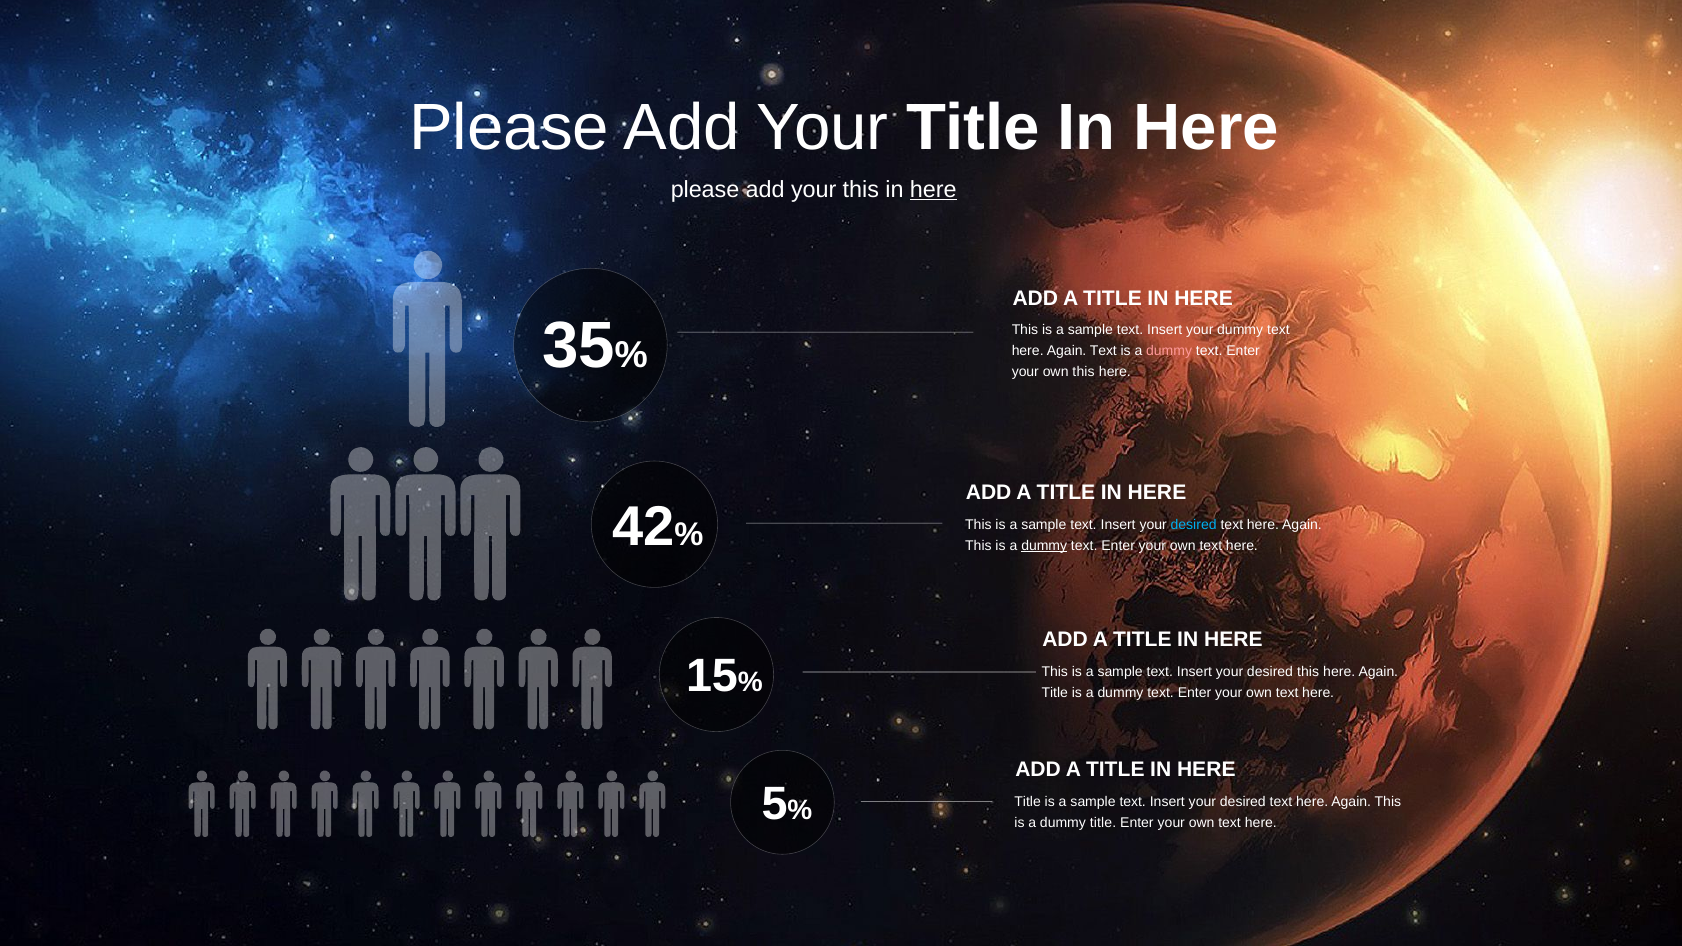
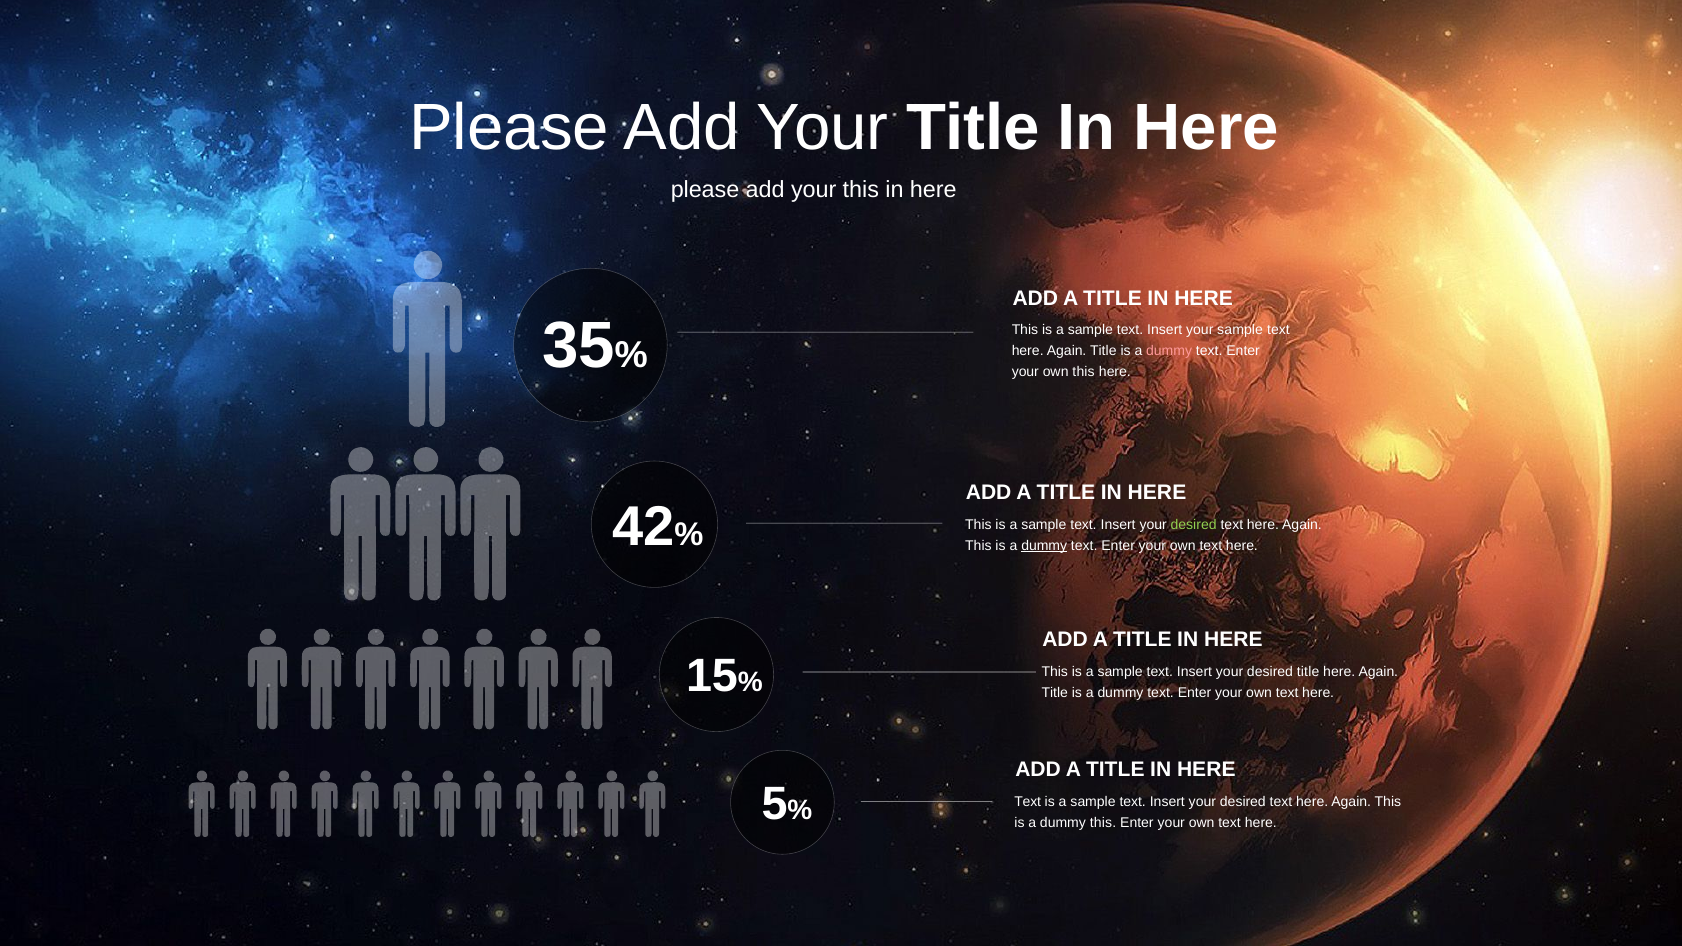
here underline: present -> none (933, 190)
your dummy: dummy -> sample (1240, 330)
Text: Text -> Title (1103, 351)
desired colour: light blue -> light green (1194, 525)
desired this: this -> title (1308, 672)
Title: Title -> Text (1028, 802)
dummy title: title -> this (1103, 823)
